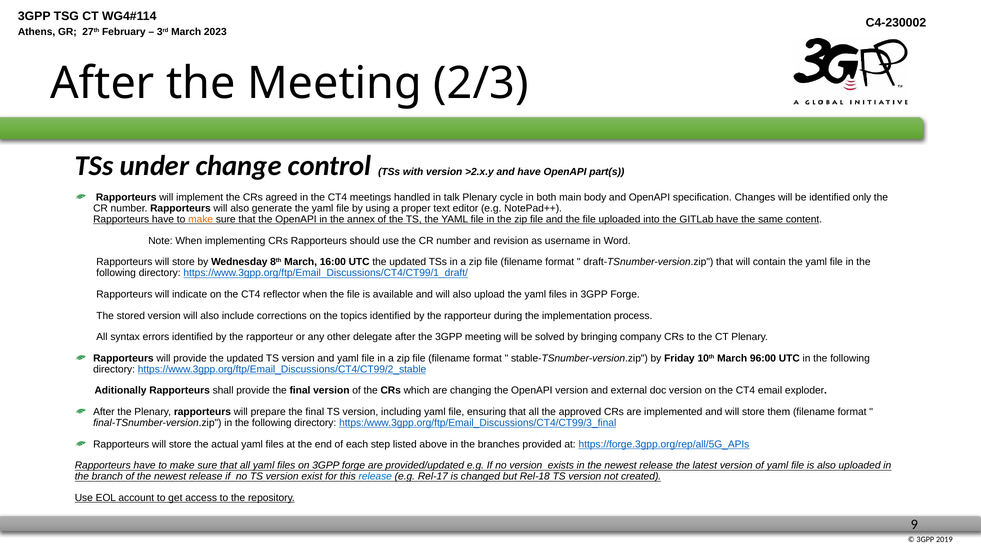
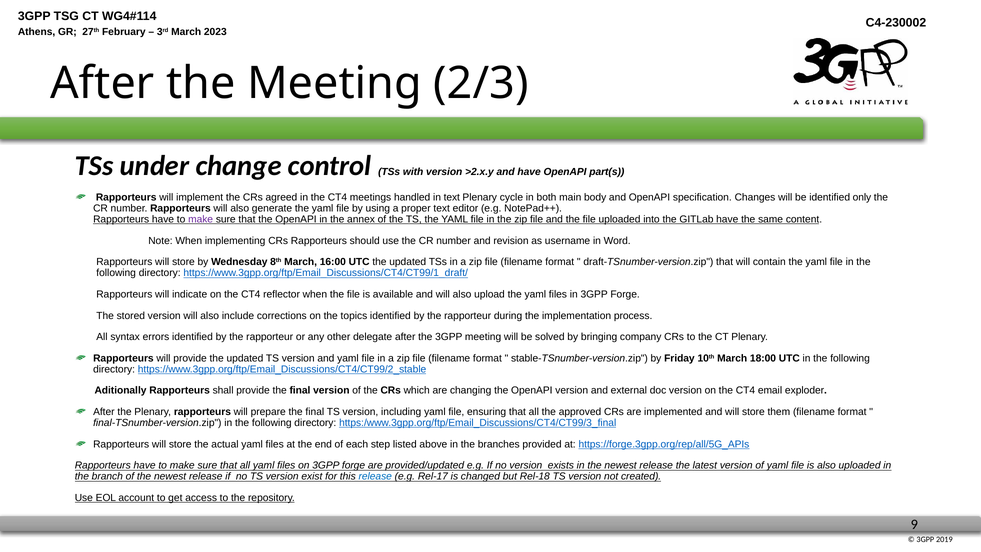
in talk: talk -> text (452, 197)
make colour: orange -> purple (201, 219)
96:00: 96:00 -> 18:00 (763, 358)
